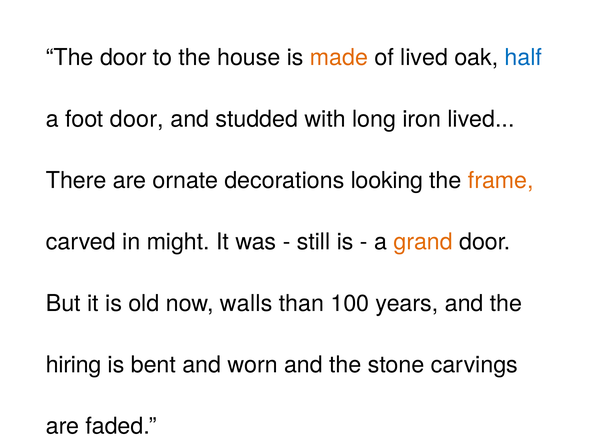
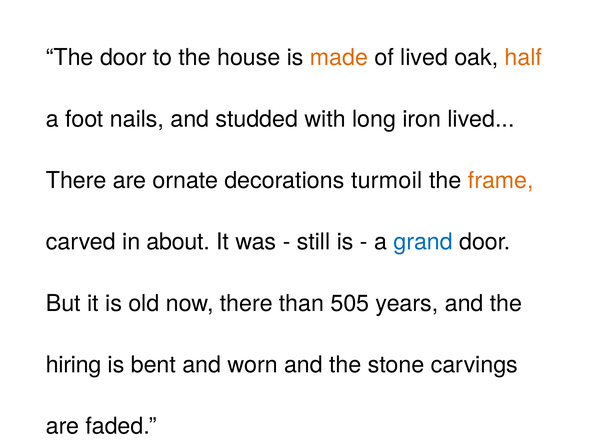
half colour: blue -> orange (523, 57)
foot door: door -> nails (137, 119)
looking: looking -> turmoil (387, 180)
might: might -> about (178, 241)
grand colour: orange -> blue (423, 241)
now walls: walls -> there (246, 303)
100: 100 -> 505 (350, 303)
